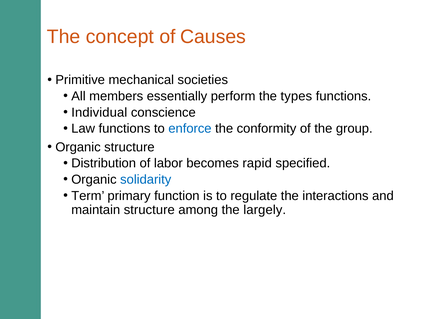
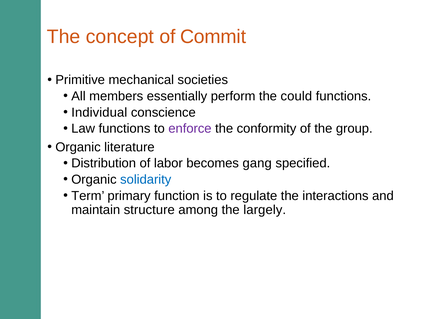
Causes: Causes -> Commit (213, 37)
types: types -> could (296, 96)
enforce colour: blue -> purple (190, 129)
Organic structure: structure -> literature (129, 147)
rapid: rapid -> gang (257, 163)
